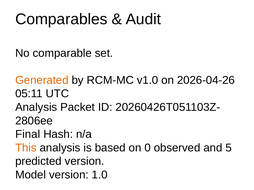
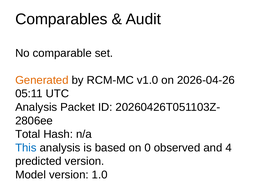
Final: Final -> Total (28, 135)
This colour: orange -> blue (26, 148)
5: 5 -> 4 (229, 148)
